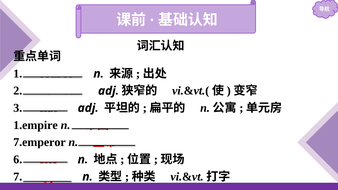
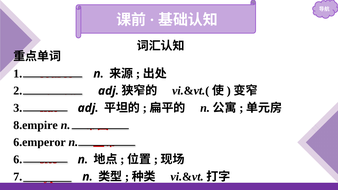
1.empire: 1.empire -> 8.empire (36, 125)
7.emperor: 7.emperor -> 6.emperor (39, 142)
